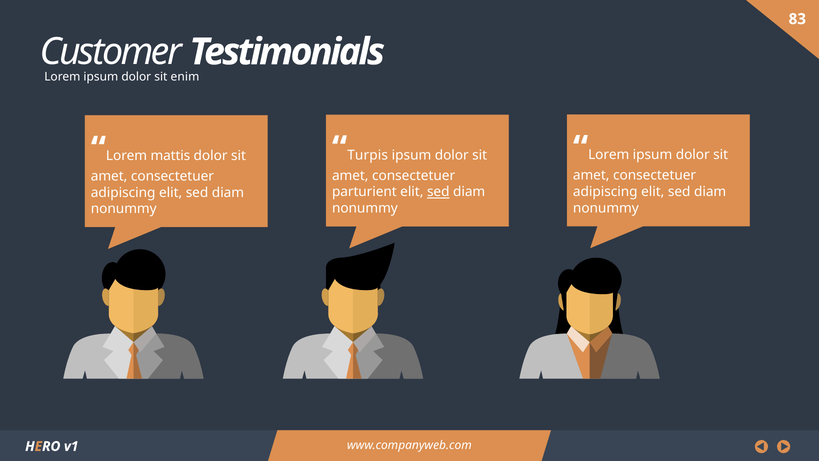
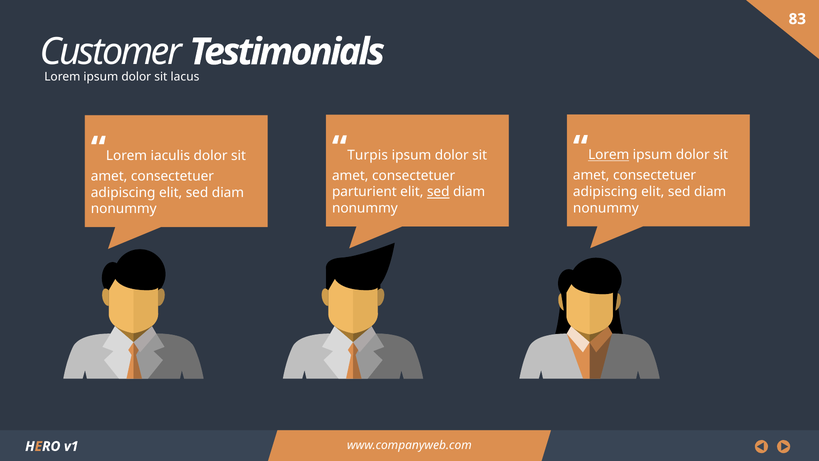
enim: enim -> lacus (185, 77)
Lorem underline: none -> present (609, 155)
mattis: mattis -> iaculis (170, 156)
